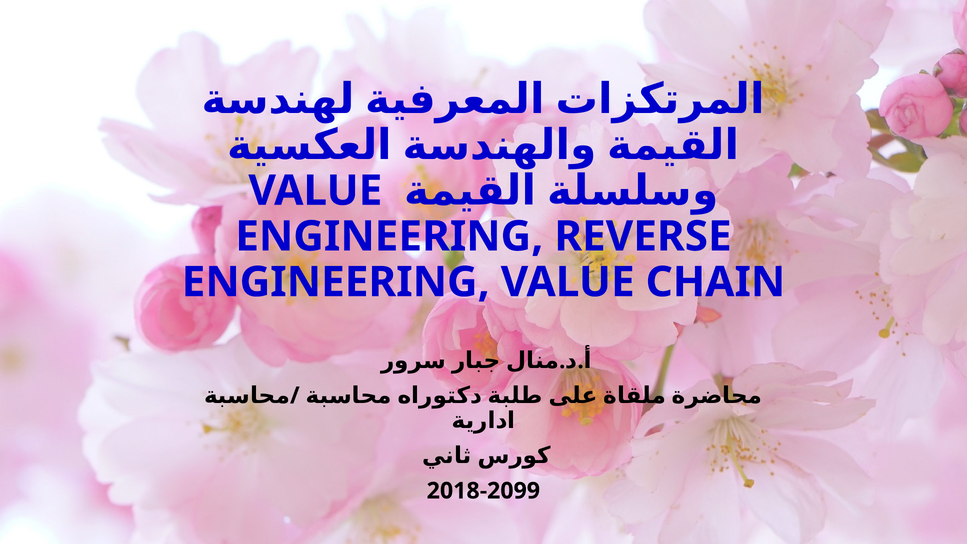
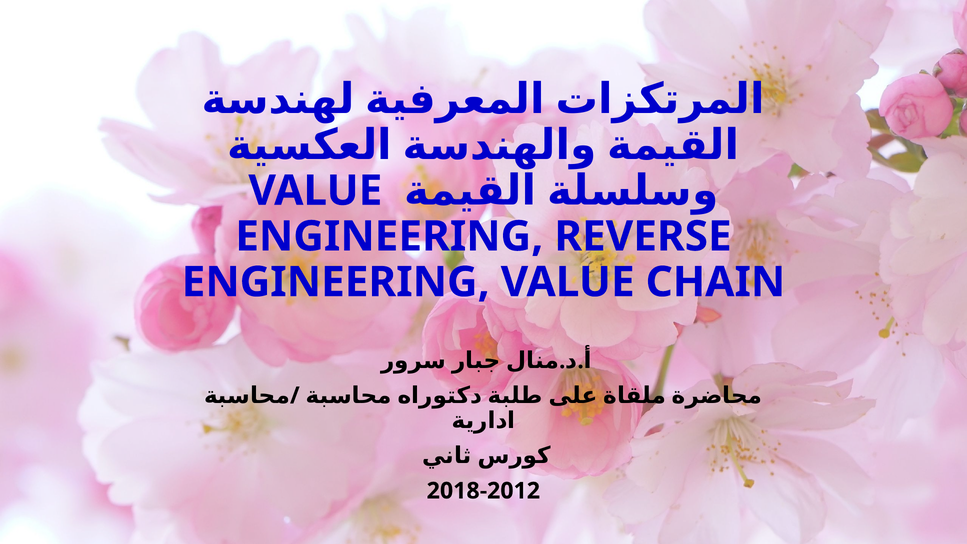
2018-2099: 2018-2099 -> 2018-2012 (483, 491)
